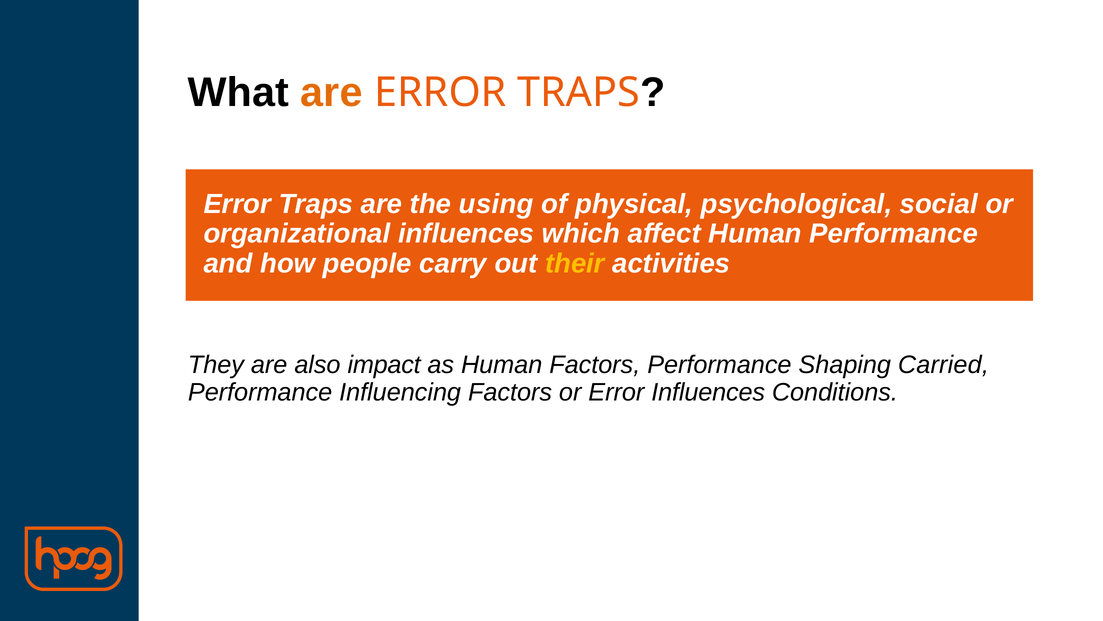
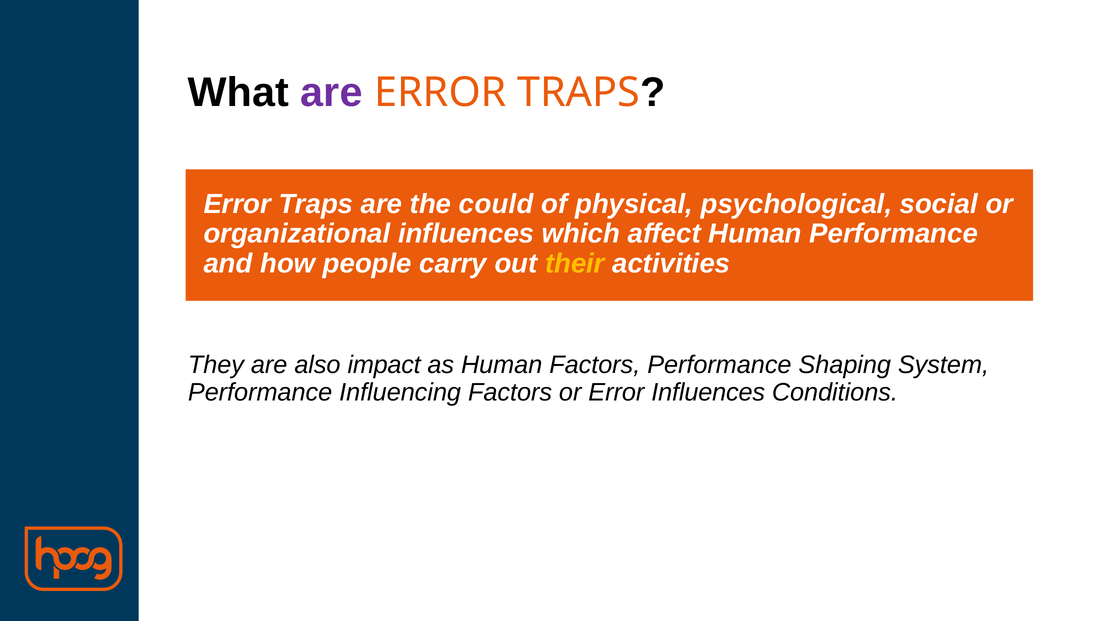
are colour: orange -> purple (331, 93)
using: using -> could (496, 204)
Carried: Carried -> System (943, 365)
